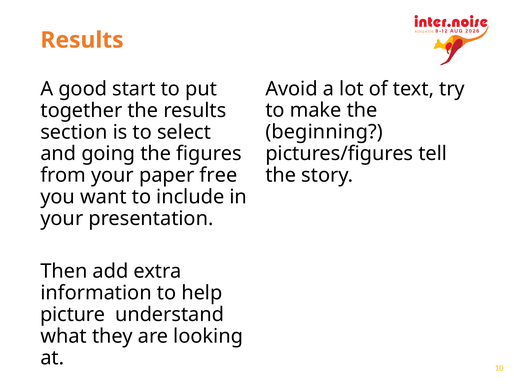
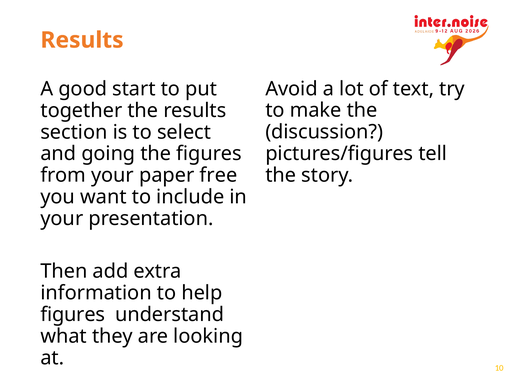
beginning: beginning -> discussion (324, 132)
picture: picture -> figures (73, 314)
